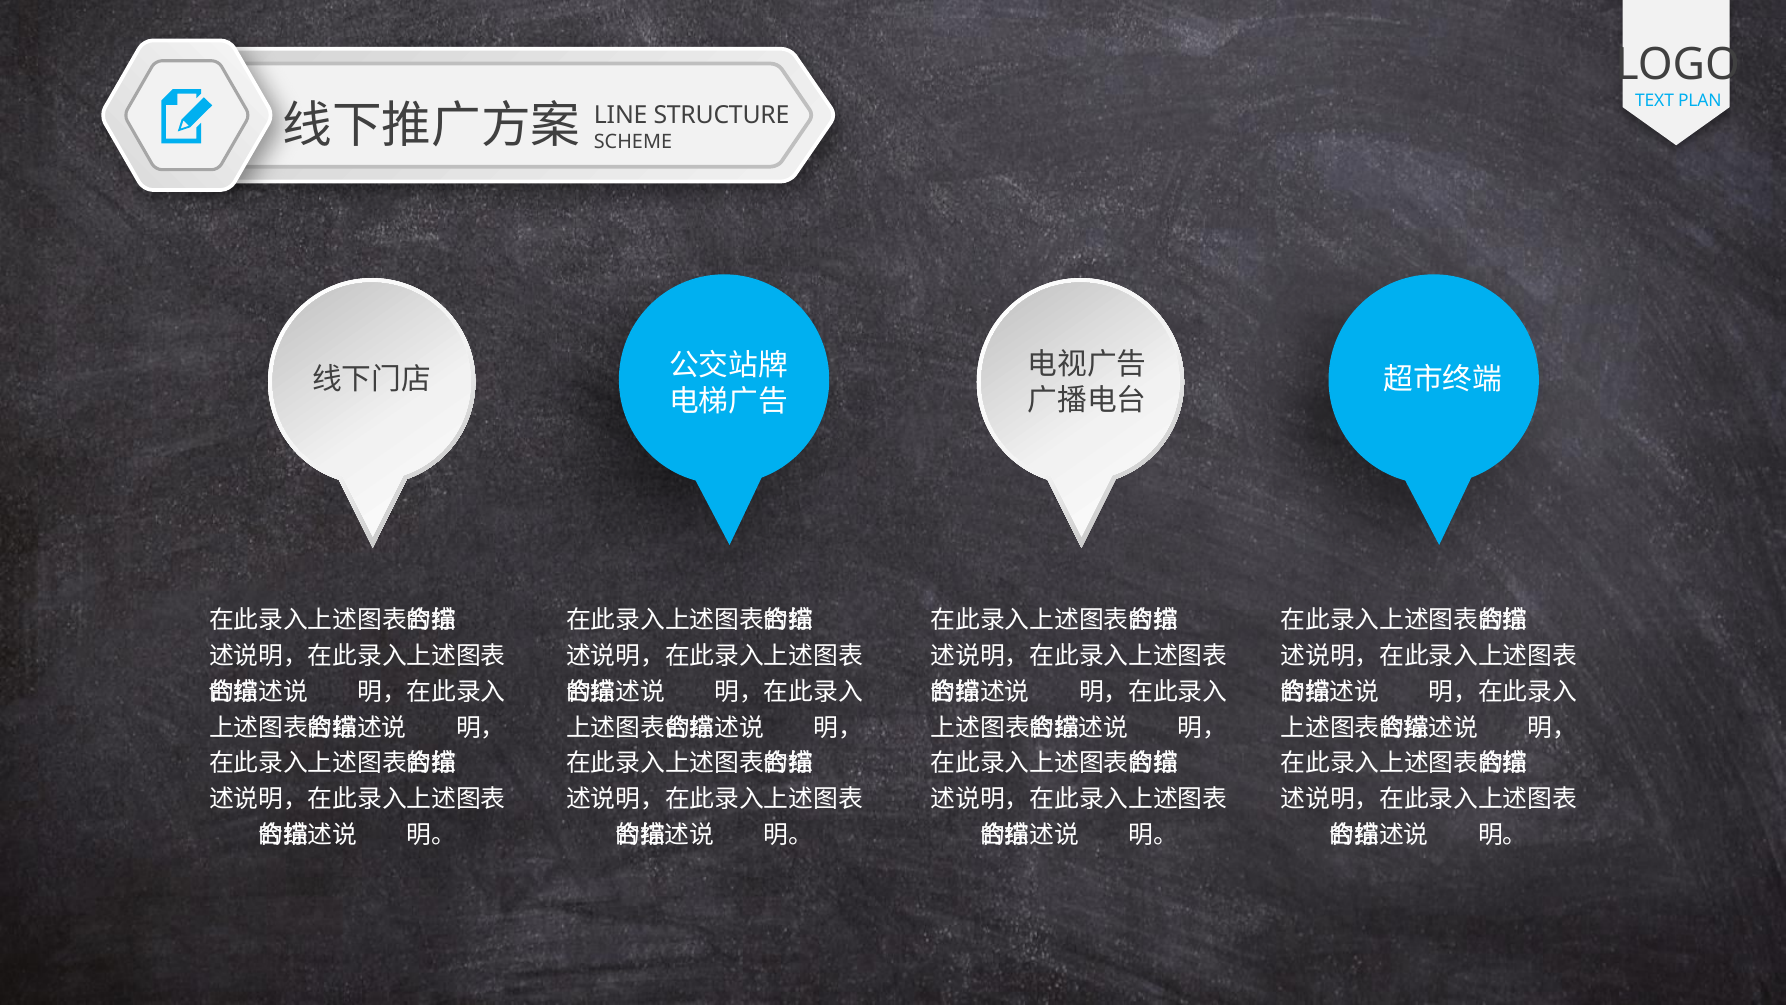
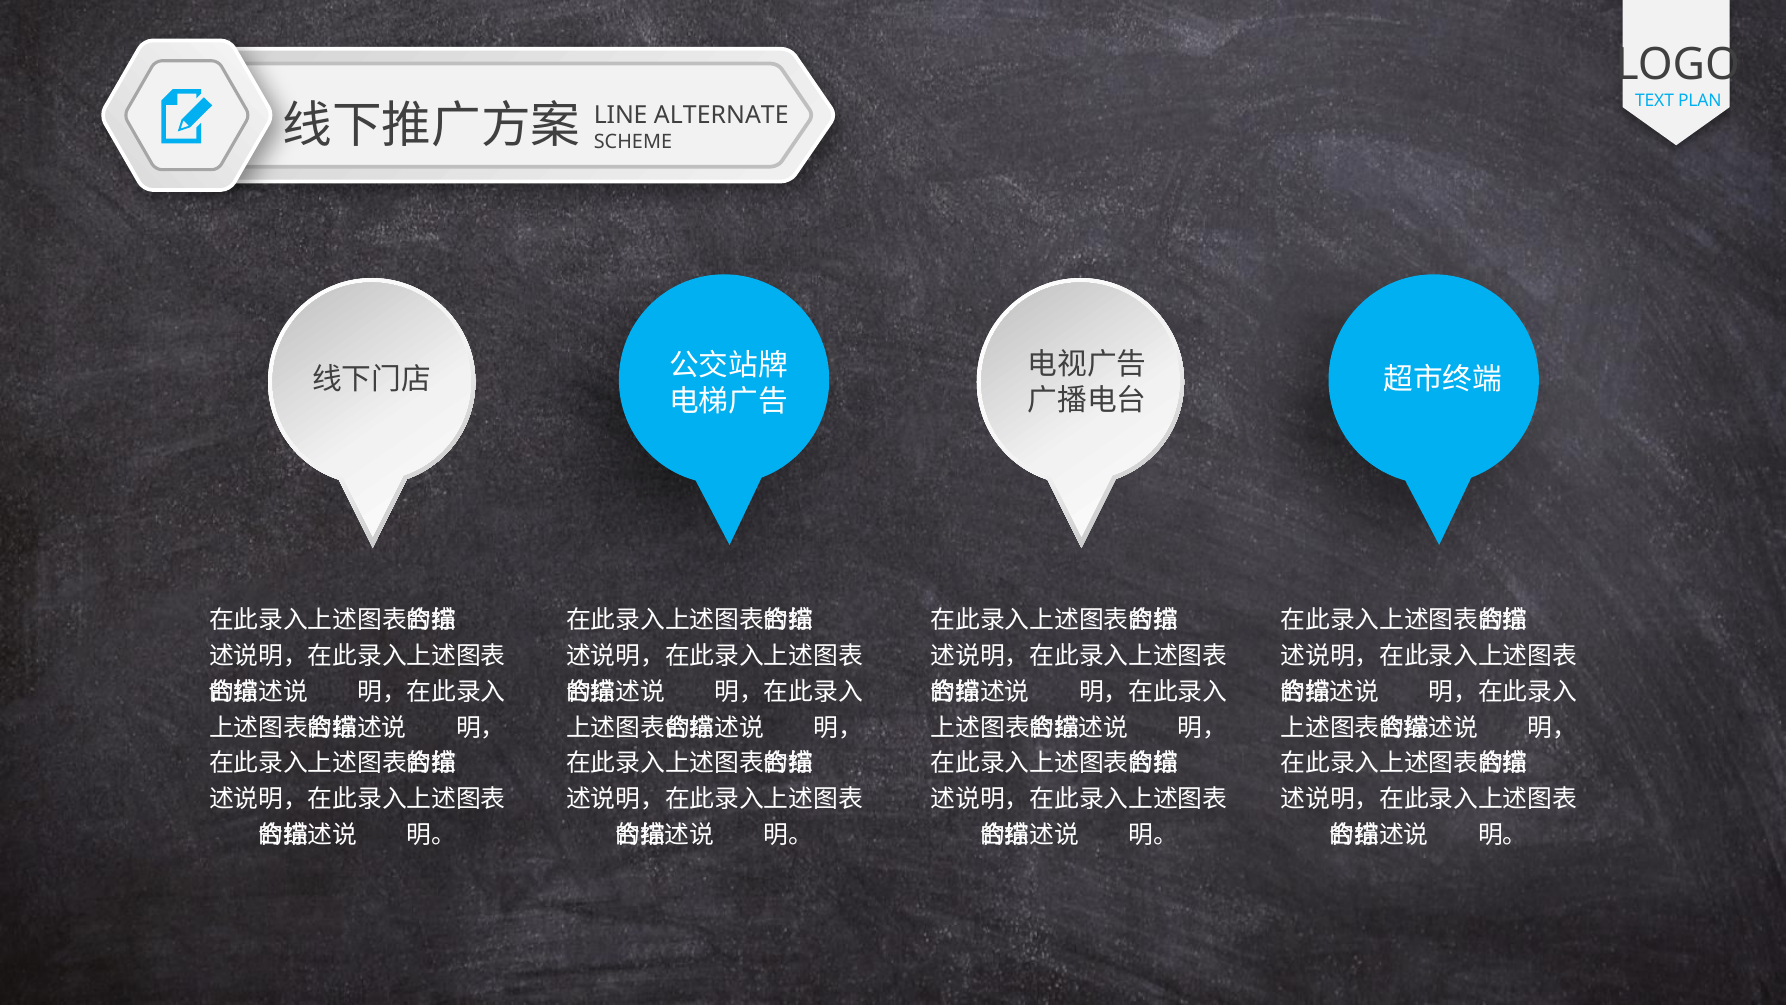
STRUCTURE: STRUCTURE -> ALTERNATE (721, 116)
